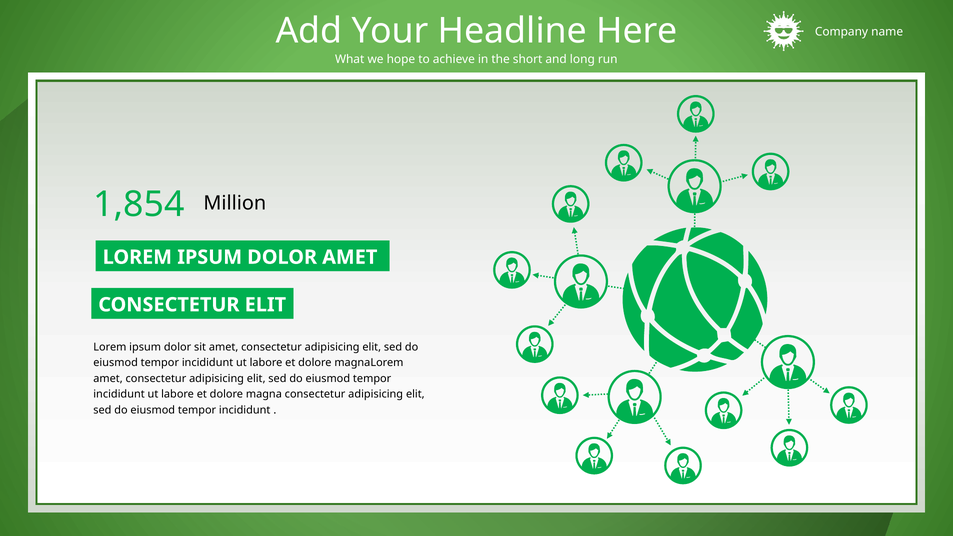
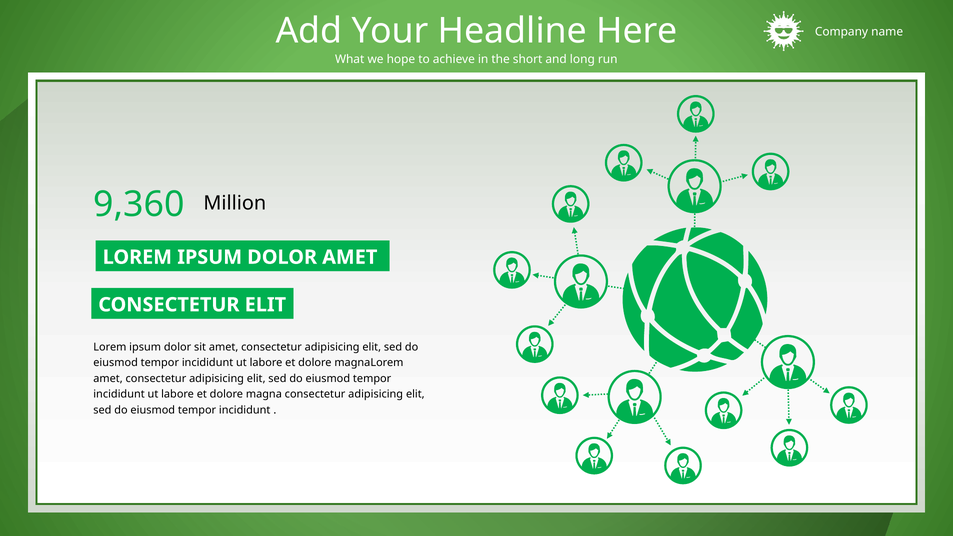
1,854: 1,854 -> 9,360 (139, 204)
